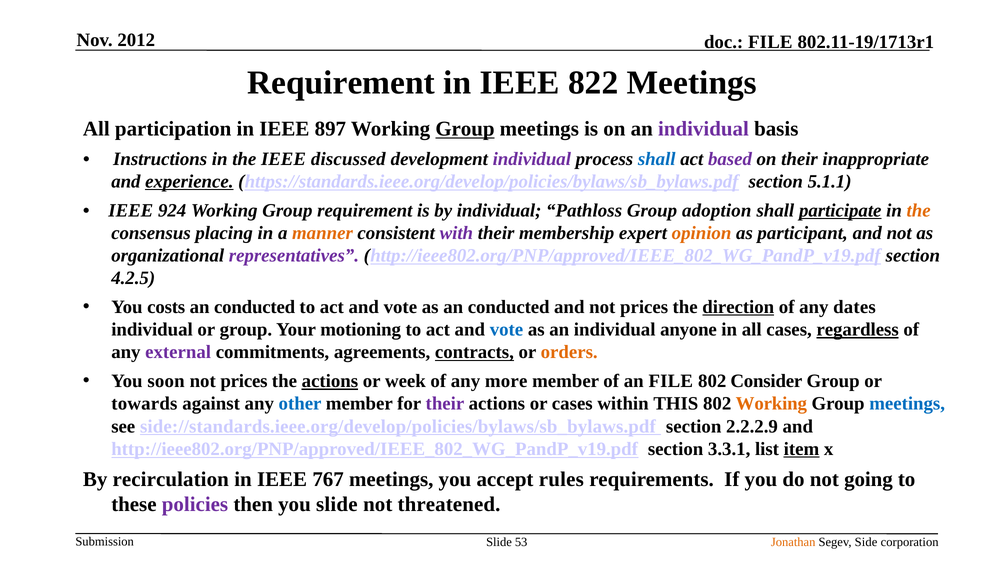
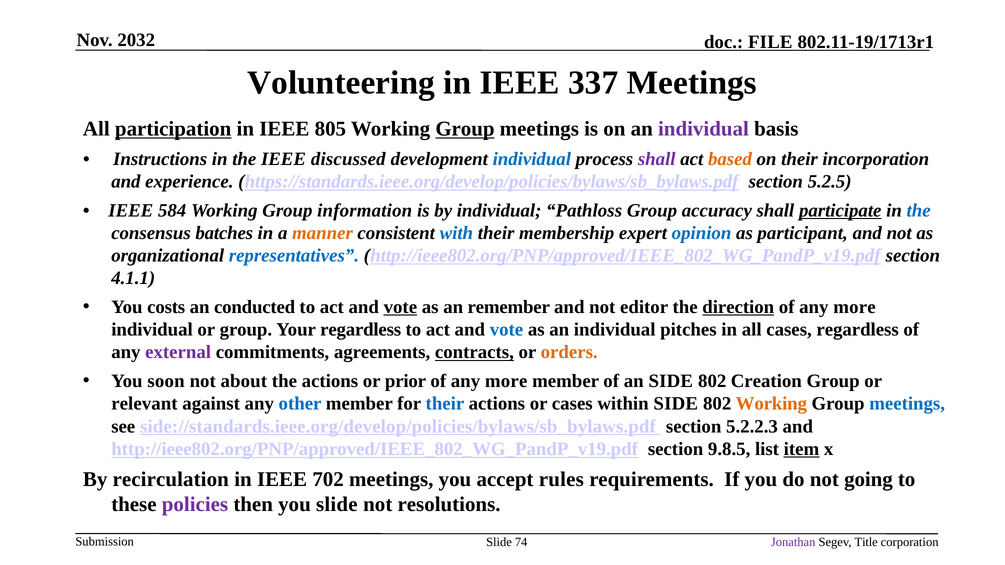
2012: 2012 -> 2032 (136, 40)
Requirement: Requirement -> Volunteering (341, 83)
822: 822 -> 337 (593, 83)
participation underline: none -> present (173, 129)
897: 897 -> 805 (330, 129)
individual colour: purple -> blue (532, 159)
shall colour: blue -> purple (657, 159)
based colour: purple -> orange (730, 159)
inappropriate: inappropriate -> incorporation (876, 159)
experience underline: present -> none (189, 182)
5.1.1: 5.1.1 -> 5.2.5 (830, 182)
924: 924 -> 584 (172, 210)
Group requirement: requirement -> information (365, 210)
adoption: adoption -> accuracy (717, 210)
the colour: orange -> blue (919, 210)
placing: placing -> batches (224, 233)
with colour: purple -> blue (456, 233)
opinion colour: orange -> blue (702, 233)
representatives colour: purple -> blue (294, 256)
4.2.5: 4.2.5 -> 4.1.1 (133, 278)
vote underline: none -> present (400, 307)
as an conducted: conducted -> remember (509, 307)
and not prices: prices -> editor (644, 307)
dates: dates -> more (855, 307)
Your motioning: motioning -> regardless (361, 330)
anyone: anyone -> pitches (688, 330)
regardless underline: present -> none (858, 330)
prices: prices -> about (244, 381)
actions underline: present -> none (330, 381)
week: week -> prior (406, 381)
an FILE: FILE -> SIDE (671, 381)
Consider: Consider -> Creation (766, 381)
towards: towards -> relevant (144, 404)
their colour: purple -> blue (445, 404)
within THIS: THIS -> SIDE (676, 404)
2.2.2.9: 2.2.2.9 -> 5.2.2.3 (752, 427)
3.3.1: 3.3.1 -> 9.8.5 (729, 449)
767: 767 -> 702 (328, 480)
threatened: threatened -> resolutions (449, 505)
53: 53 -> 74 (521, 542)
Jonathan colour: orange -> purple (793, 542)
Side: Side -> Title (866, 542)
